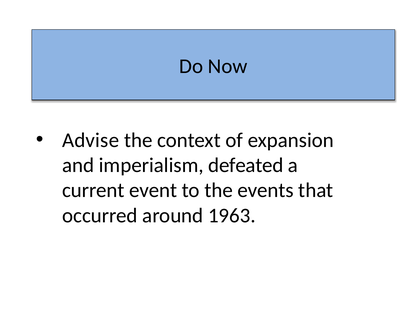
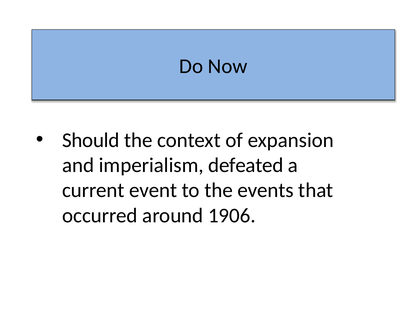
Advise: Advise -> Should (91, 140)
1963: 1963 -> 1906 (232, 216)
